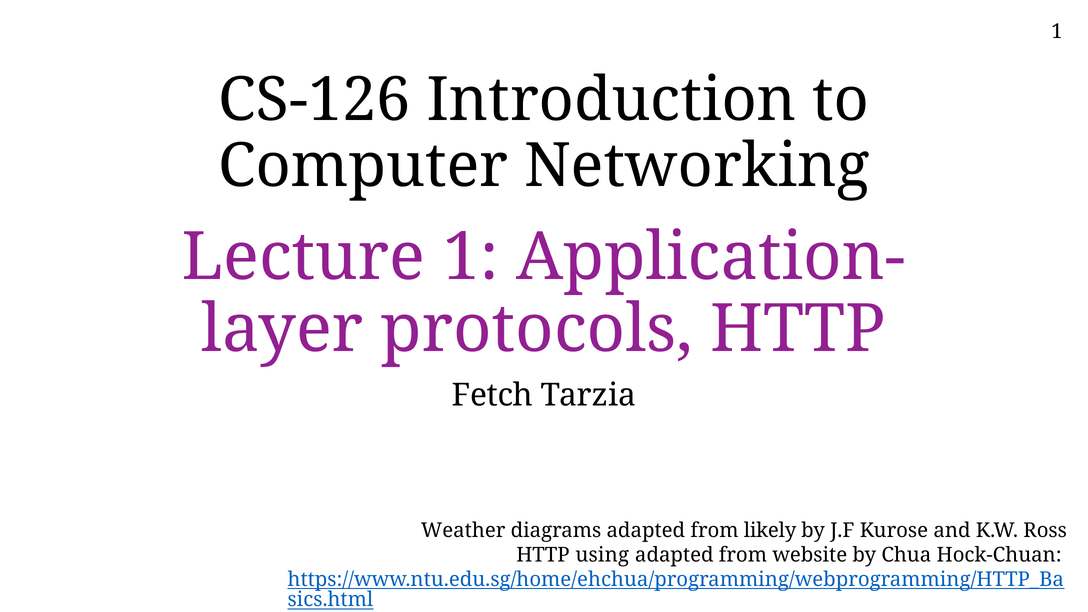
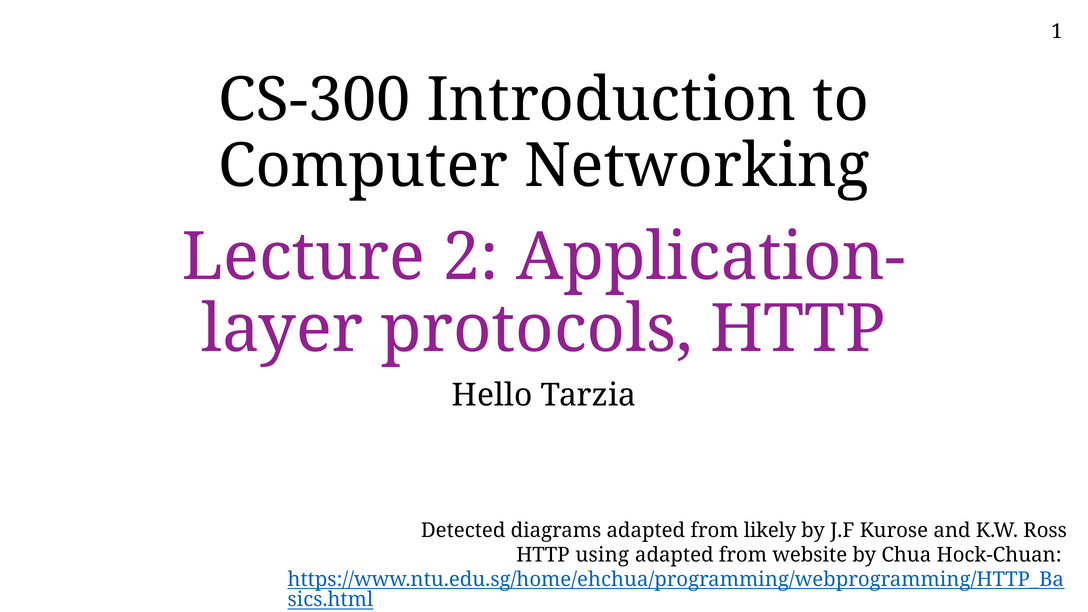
CS-126: CS-126 -> CS-300 (315, 100)
Lecture 1: 1 -> 2 (471, 257)
Fetch: Fetch -> Hello (492, 395)
Weather: Weather -> Detected (463, 530)
